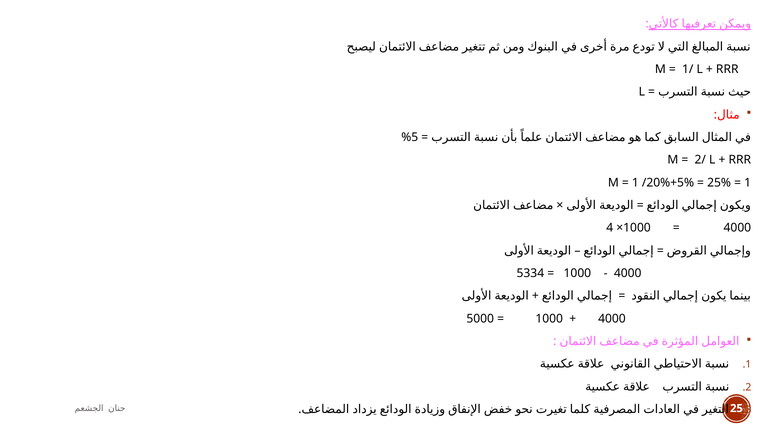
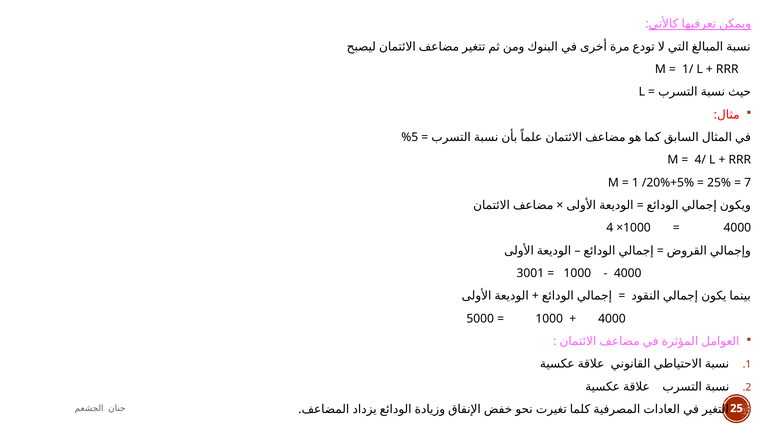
2/: 2/ -> 4/ (700, 160)
1: 1 -> 7 (748, 183)
5334: 5334 -> 3001 (530, 274)
